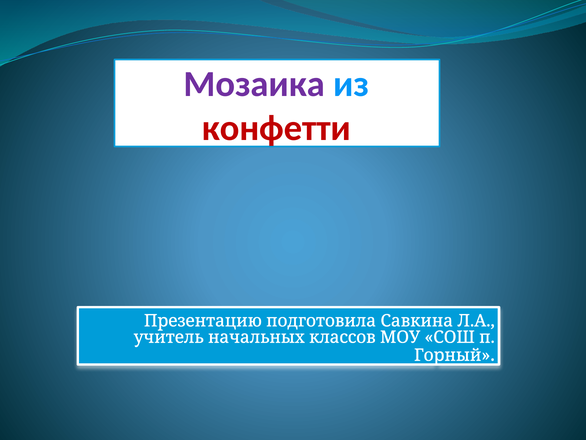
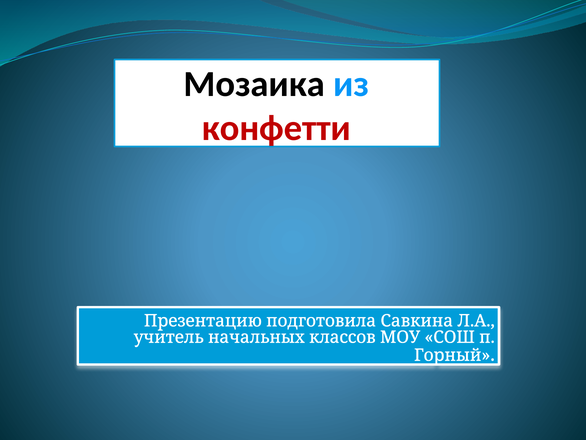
Мозаика colour: purple -> black (254, 84)
